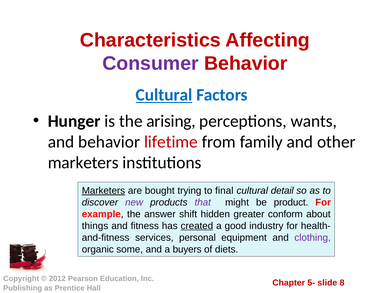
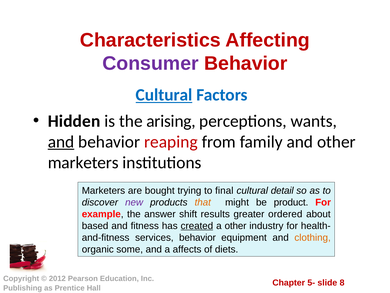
Hunger: Hunger -> Hidden (74, 121)
and underline: none -> present (61, 142)
lifetime: lifetime -> reaping (171, 142)
Marketers underline: present -> none (103, 190)
that colour: purple -> orange (203, 202)
hidden: hidden -> results (215, 214)
conform: conform -> ordered (285, 214)
things: things -> based (95, 225)
a good: good -> other (236, 225)
services personal: personal -> behavior (197, 237)
clothing colour: purple -> orange (313, 237)
buyers: buyers -> affects (187, 249)
